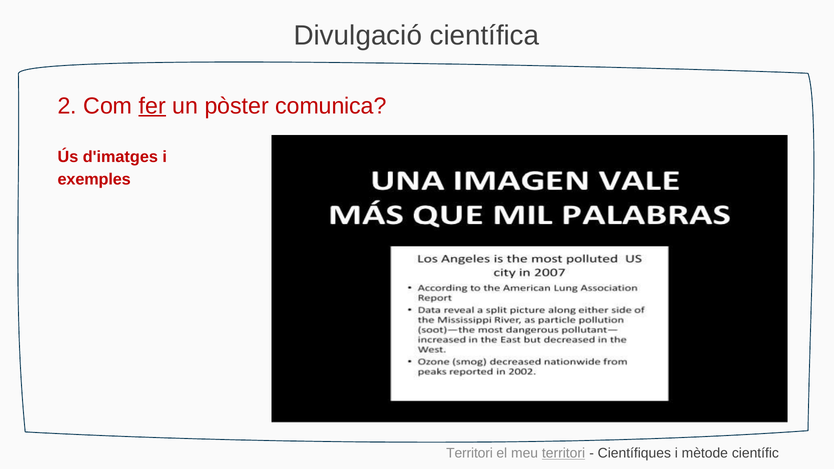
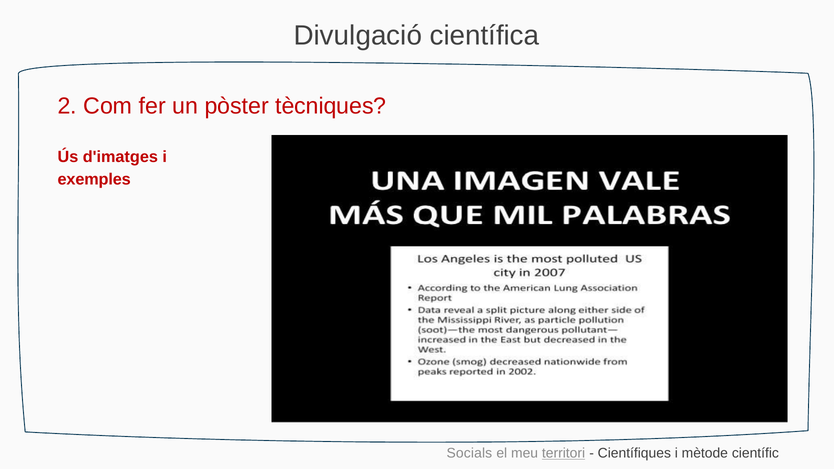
fer underline: present -> none (152, 106)
comunica: comunica -> tècniques (331, 106)
Territori: Territori -> Socials (469, 453)
